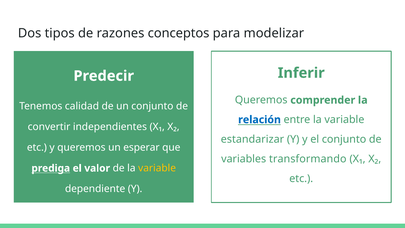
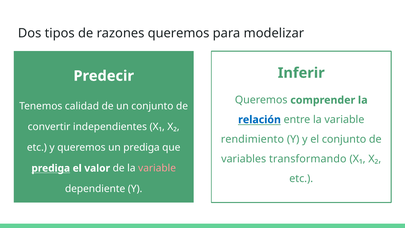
razones conceptos: conceptos -> queremos (179, 33)
estandarizar: estandarizar -> rendimiento (252, 139)
un esperar: esperar -> prediga (141, 147)
variable colour: yellow -> pink (157, 168)
